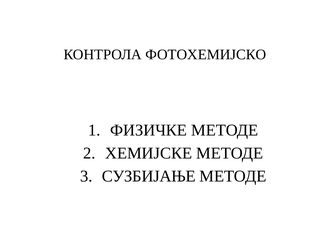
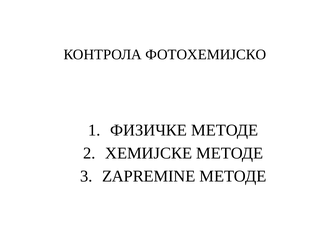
СУЗБИЈАЊЕ: СУЗБИЈАЊЕ -> ZAPREMINE (149, 177)
